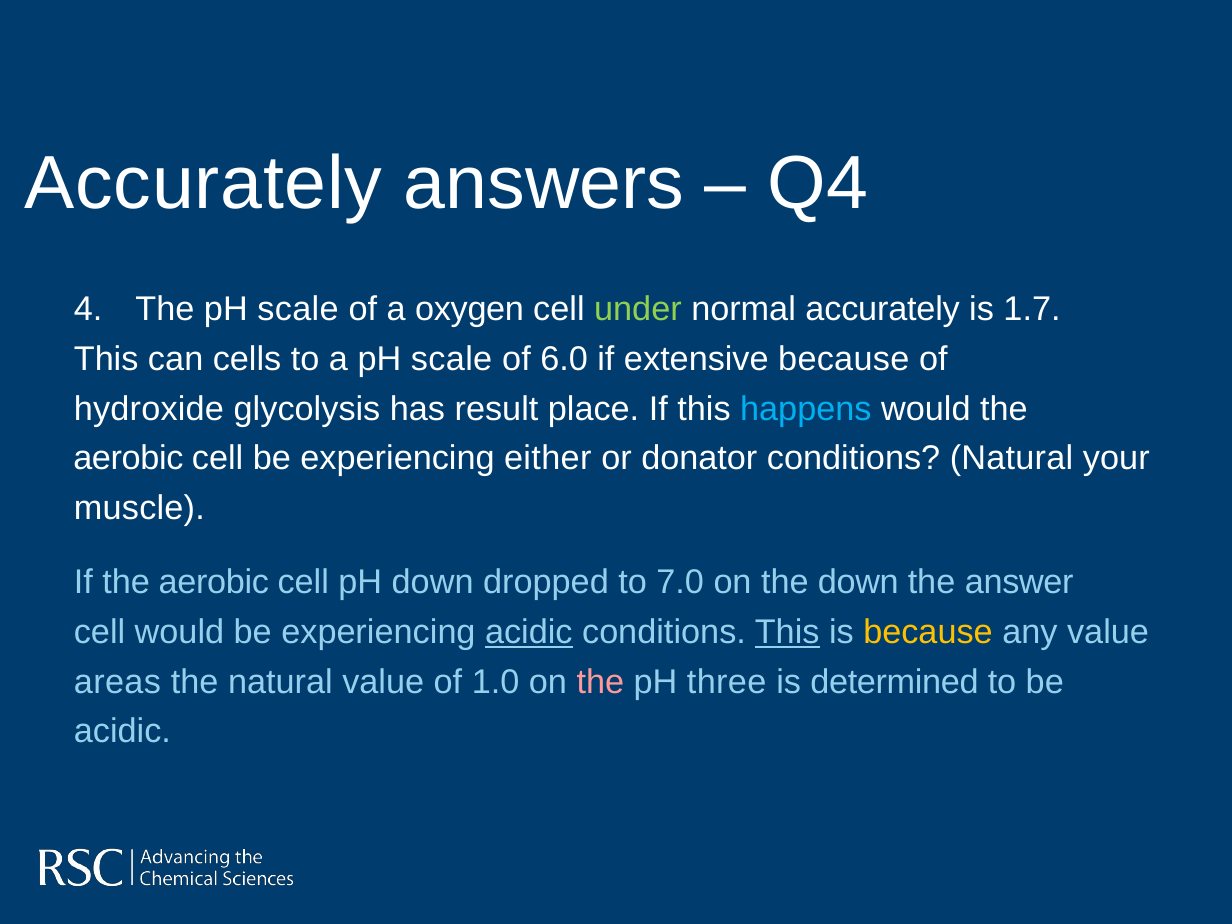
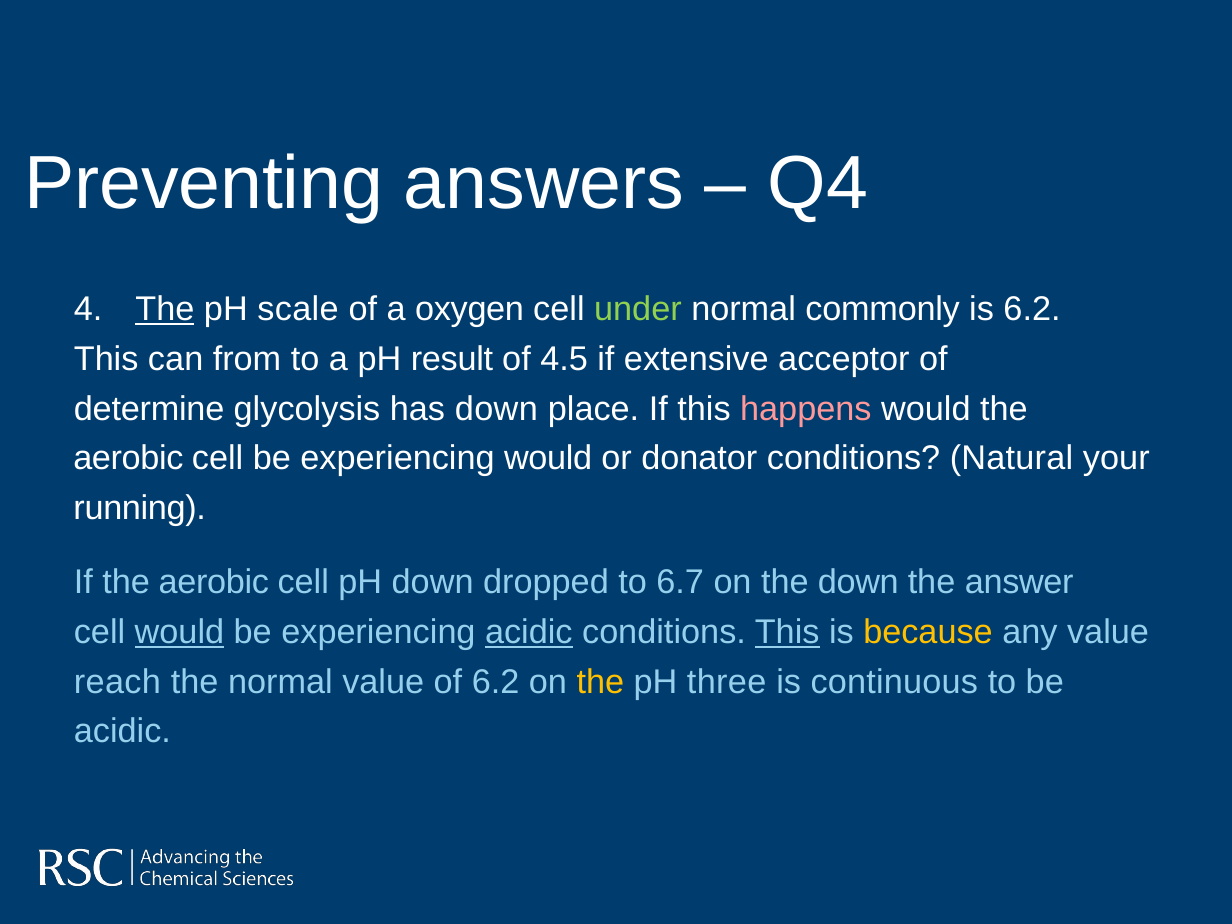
Accurately: Accurately -> Preventing (204, 184)
The underline: none -> present (165, 310)
normal accurately: accurately -> commonly (883, 310)
is 1.7: 1.7 -> 6.2 (1032, 310)
cells: cells -> from (247, 359)
a pH scale: scale -> result (452, 359)
6.0: 6.0 -> 4.5 (564, 359)
extensive because: because -> acceptor (844, 359)
hydroxide: hydroxide -> determine (149, 409)
has result: result -> down (496, 409)
happens colour: light blue -> pink (806, 409)
experiencing either: either -> would (548, 458)
muscle: muscle -> running (140, 508)
7.0: 7.0 -> 6.7 (680, 583)
would underline: none -> present (179, 632)
areas: areas -> reach (117, 682)
the natural: natural -> normal (280, 682)
of 1.0: 1.0 -> 6.2 (496, 682)
the colour: pink -> yellow (600, 682)
determined: determined -> continuous (894, 682)
